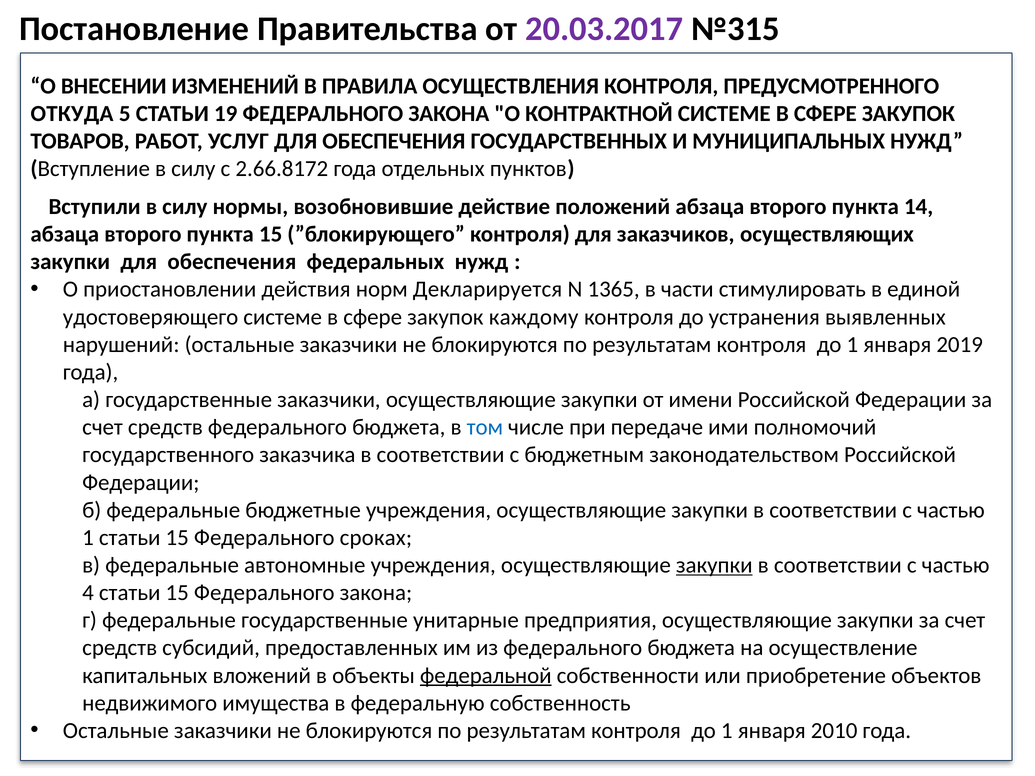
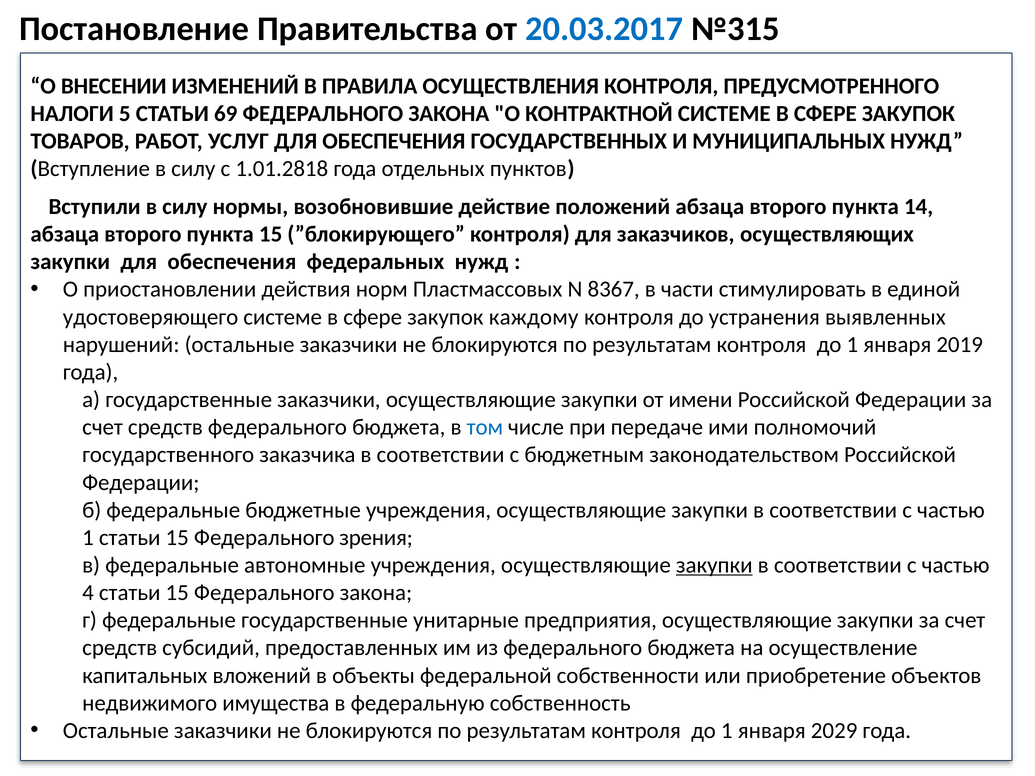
20.03.2017 colour: purple -> blue (604, 29)
ОТКУДА: ОТКУДА -> НАЛОГИ (72, 114)
19: 19 -> 69 (226, 114)
2.66.8172: 2.66.8172 -> 1.01.2818 (282, 169)
Декларируется: Декларируется -> Пластмассовых (488, 289)
1365: 1365 -> 8367 (614, 289)
сроках: сроках -> зрения (376, 538)
федеральной underline: present -> none (486, 676)
2010: 2010 -> 2029 (834, 731)
